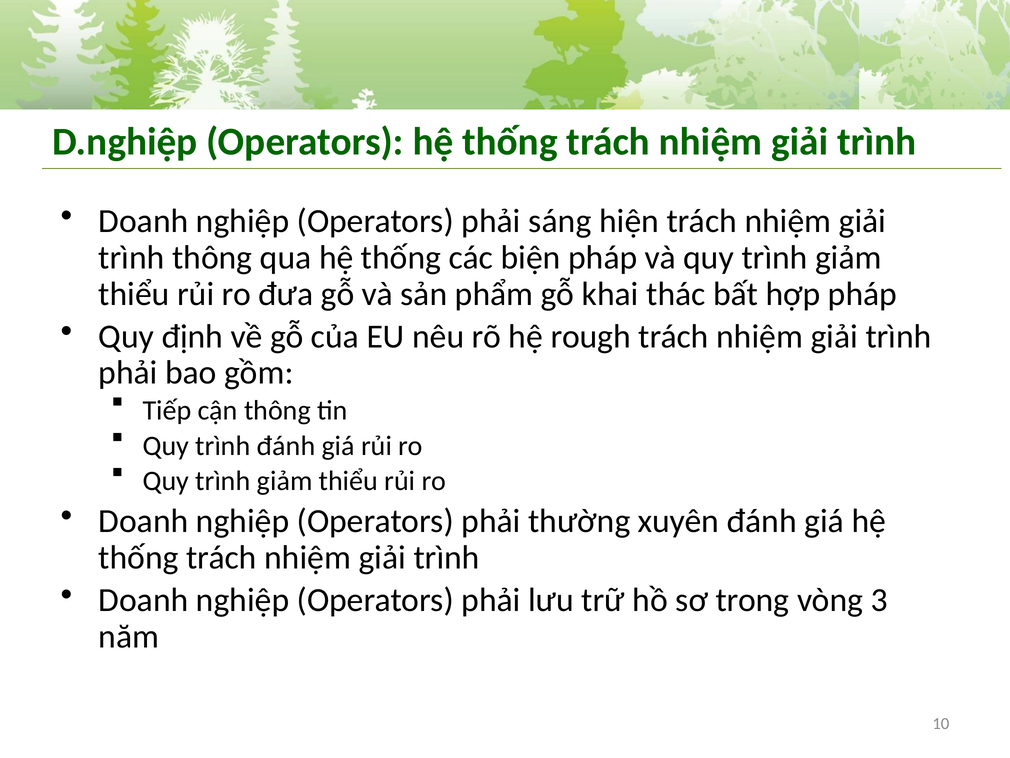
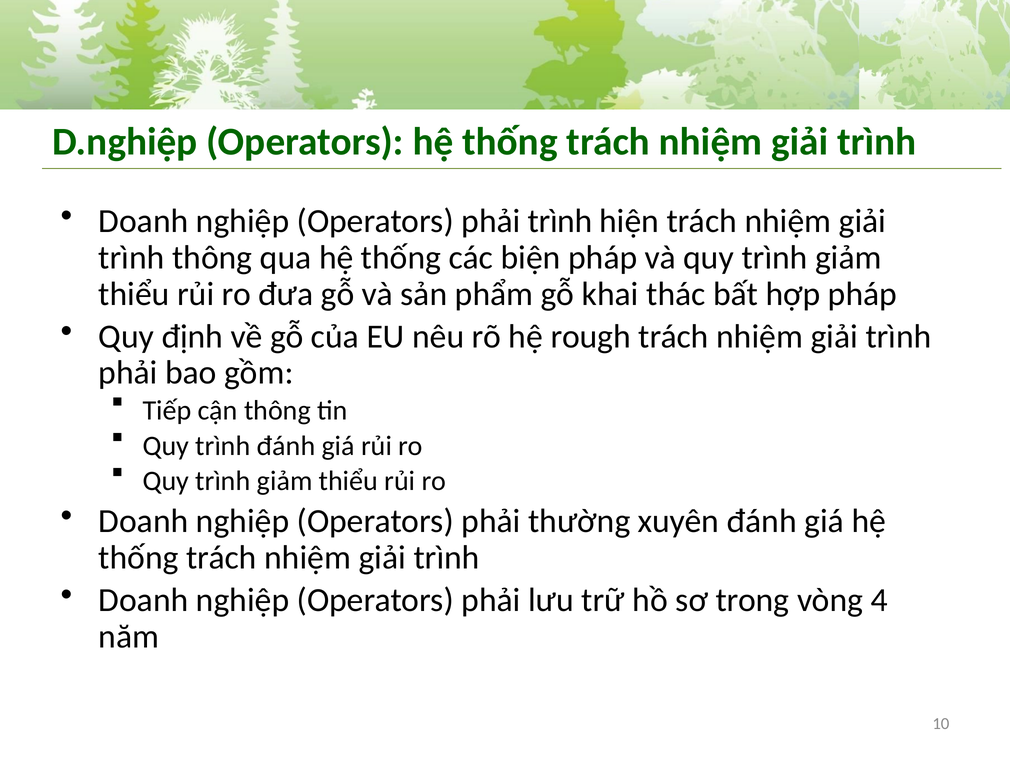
phải sáng: sáng -> trình (560, 221)
3: 3 -> 4 (879, 600)
